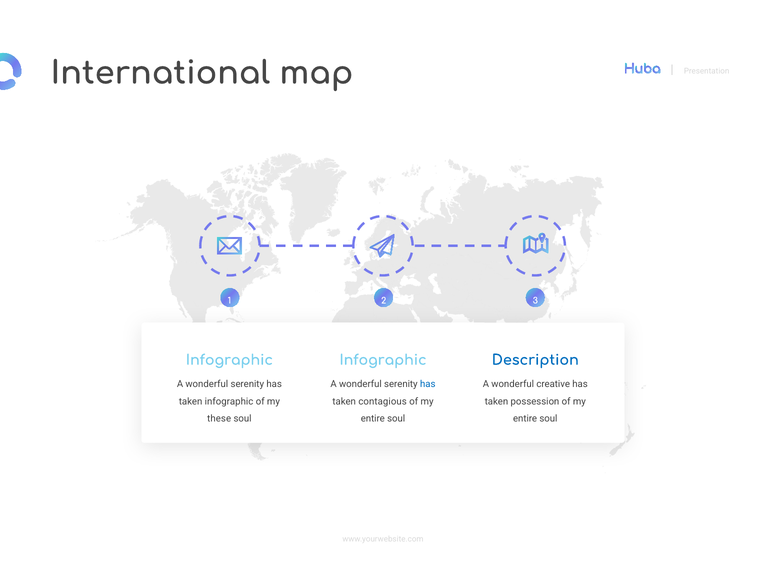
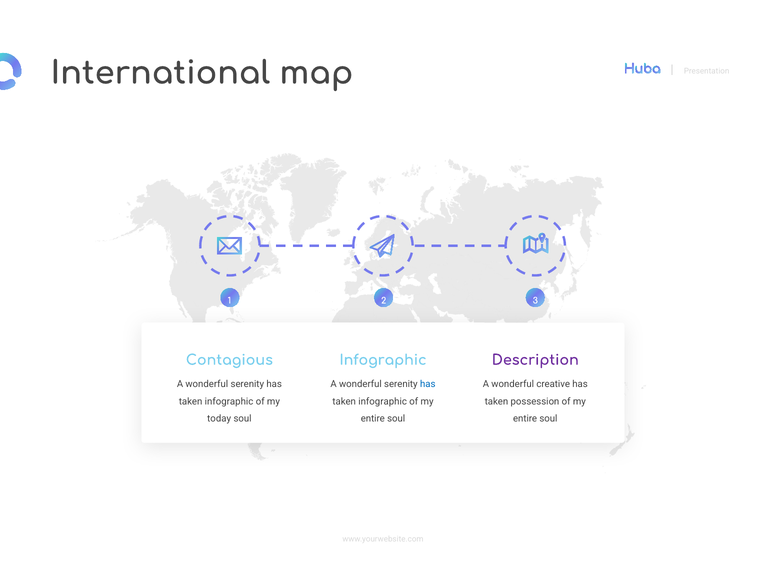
Infographic: Infographic -> Contagious (229, 360)
Description colour: blue -> purple (535, 360)
contagious: contagious -> infographic (383, 401)
these: these -> today (219, 418)
